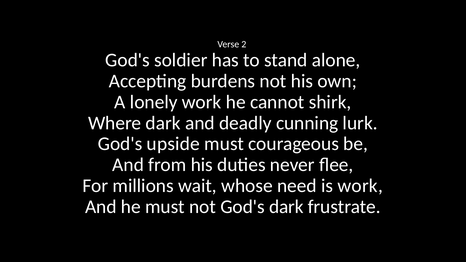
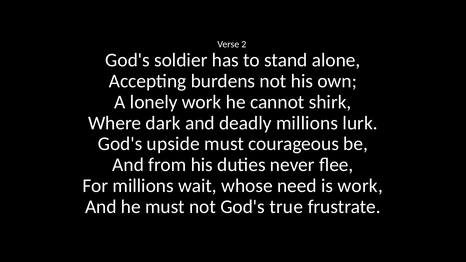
deadly cunning: cunning -> millions (307, 123)
God's dark: dark -> true (286, 207)
